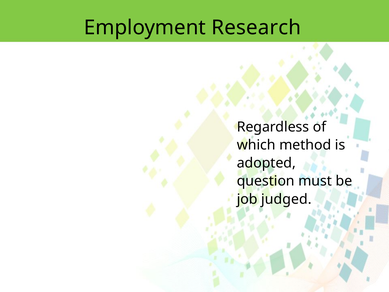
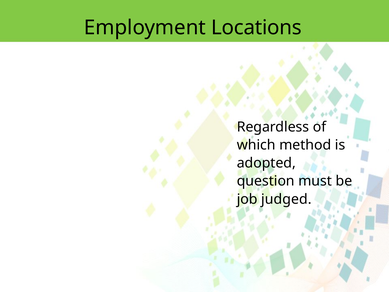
Research: Research -> Locations (256, 28)
